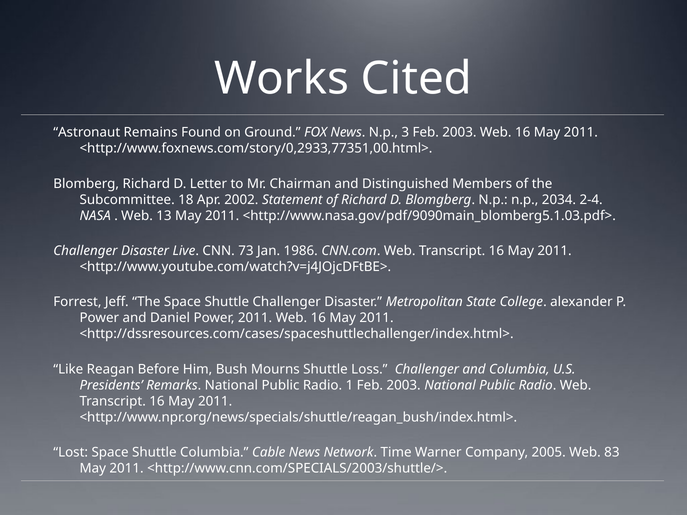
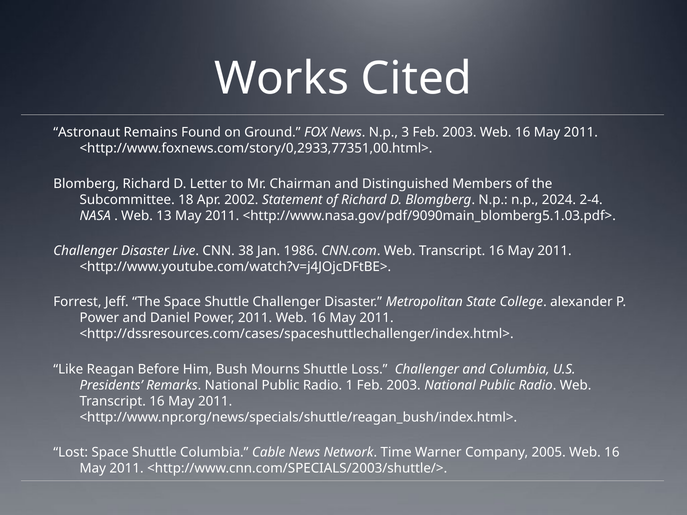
2034: 2034 -> 2024 (559, 200)
73: 73 -> 38 (246, 251)
2005 Web 83: 83 -> 16 (612, 453)
